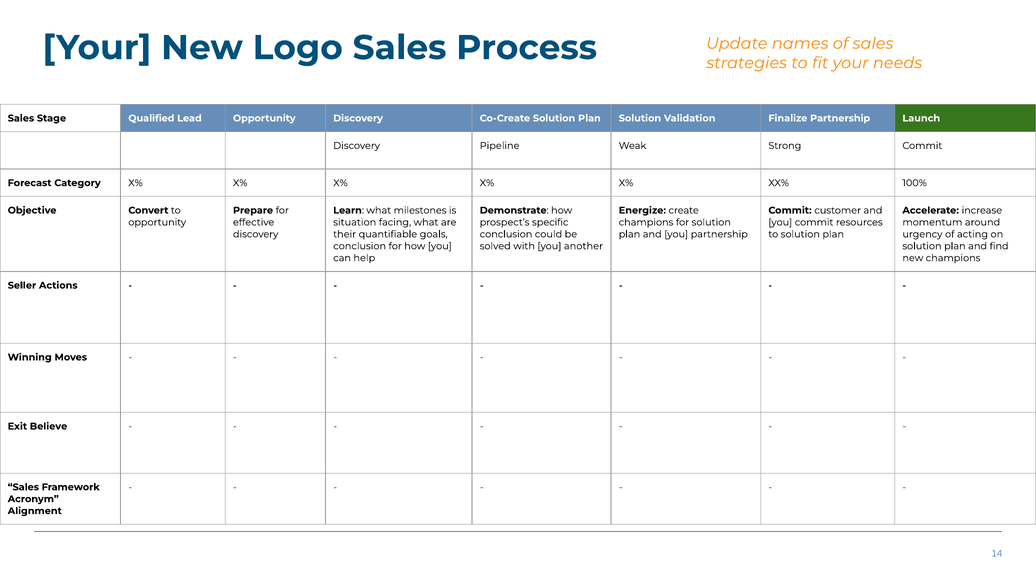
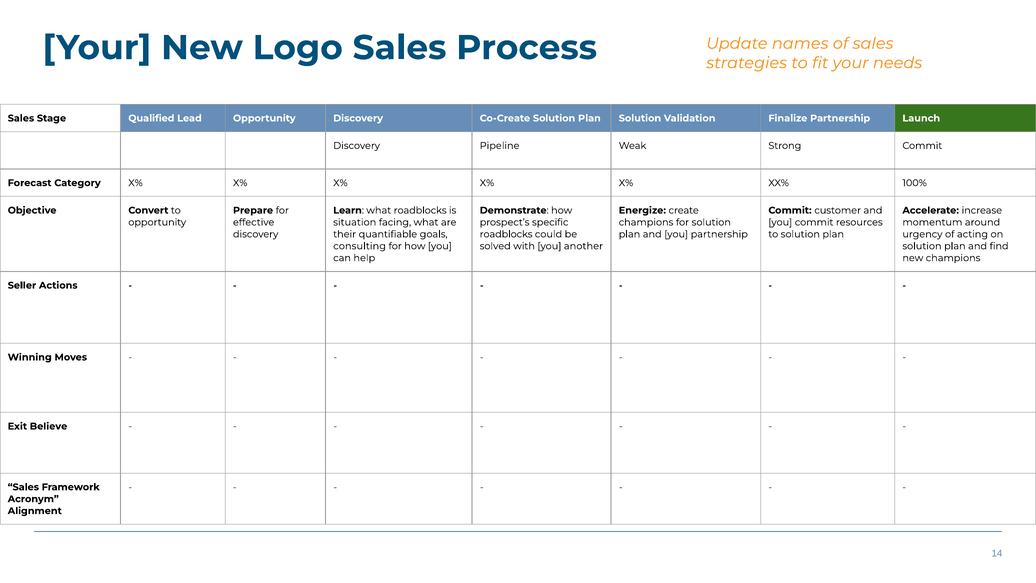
what milestones: milestones -> roadblocks (420, 210)
conclusion: conclusion -> roadblocks (506, 234)
conclusion: conclusion -> consulting (360, 246)
